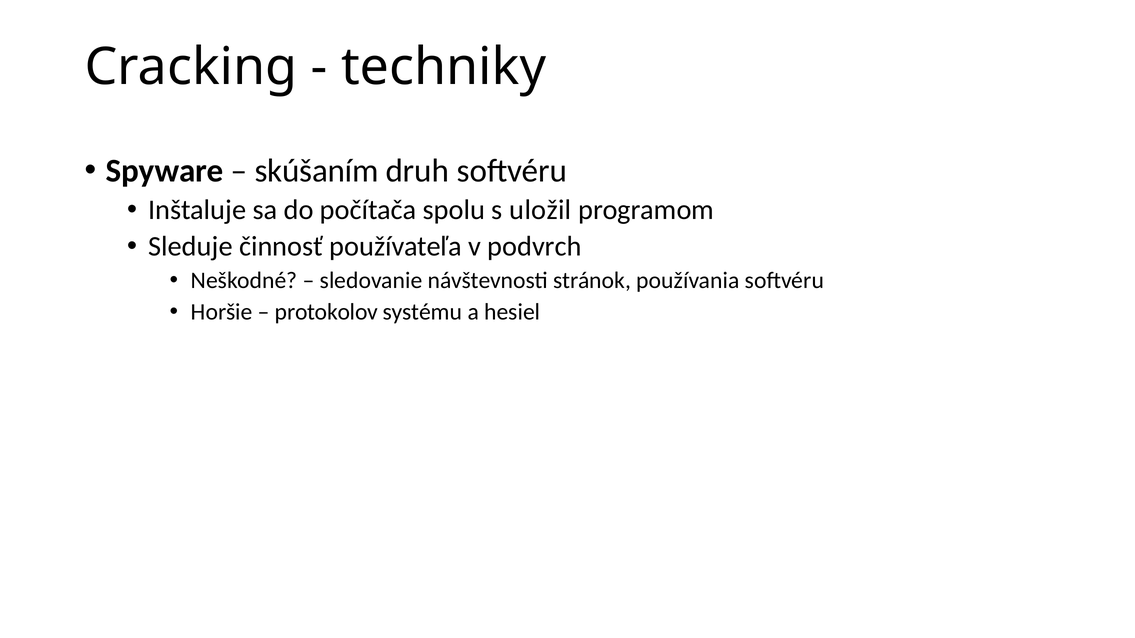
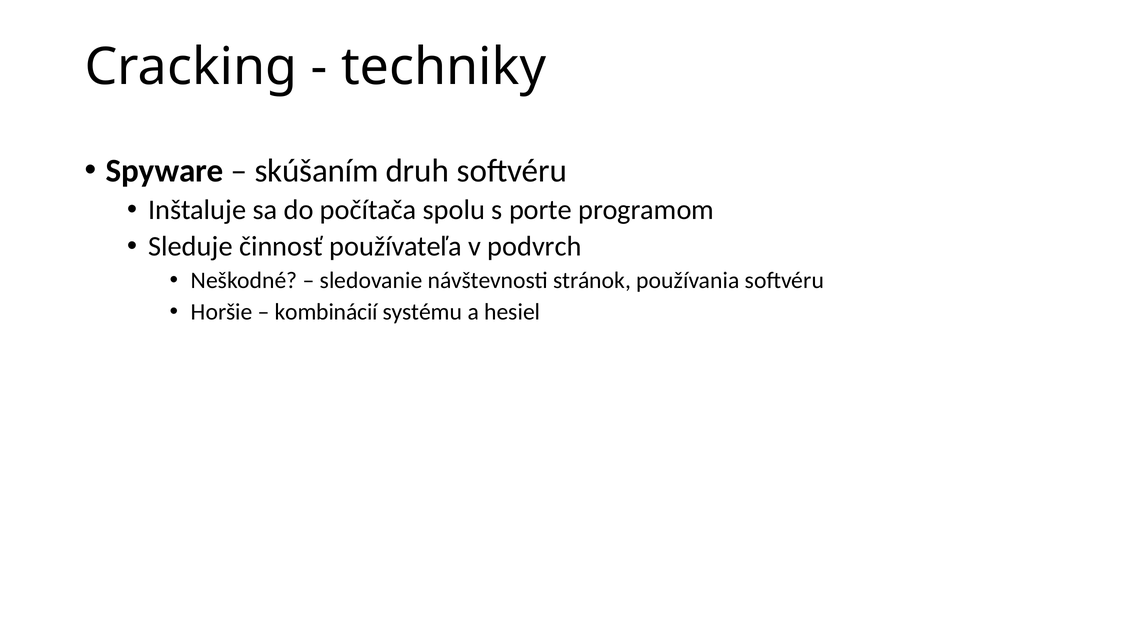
uložil: uložil -> porte (541, 210)
protokolov: protokolov -> kombinácií (326, 312)
